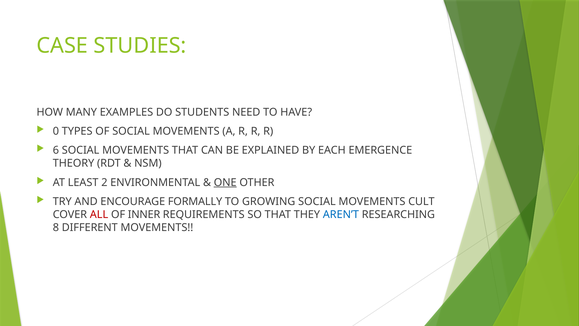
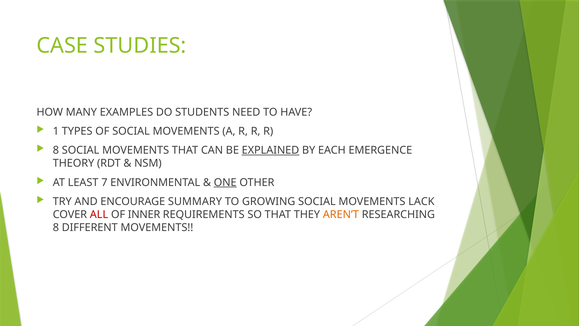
0: 0 -> 1 (56, 131)
6: 6 -> 8 (56, 150)
EXPLAINED underline: none -> present (270, 150)
2: 2 -> 7 (104, 182)
FORMALLY: FORMALLY -> SUMMARY (195, 201)
CULT: CULT -> LACK (421, 201)
AREN’T colour: blue -> orange (341, 214)
